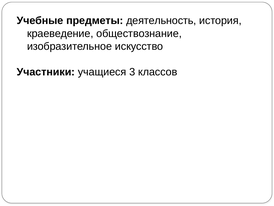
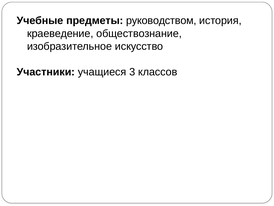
деятельность: деятельность -> руководством (161, 21)
